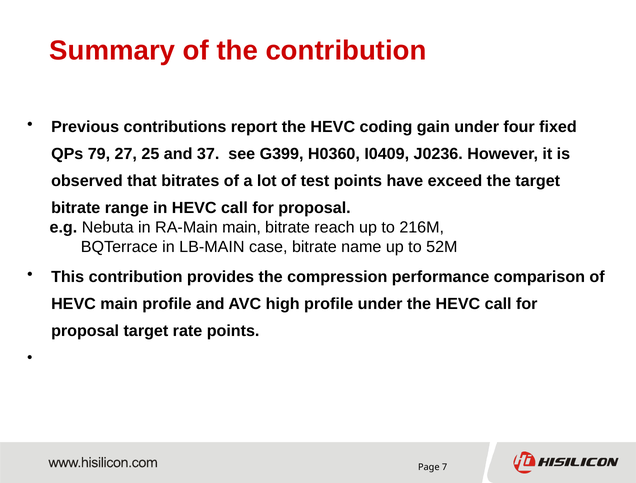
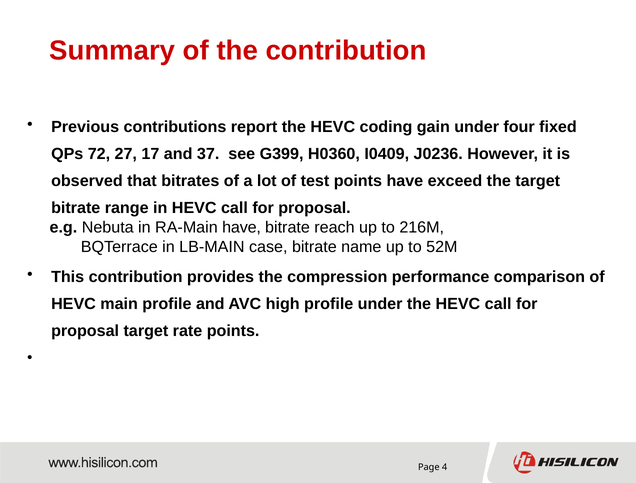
79: 79 -> 72 (99, 154)
25: 25 -> 17 (150, 154)
RA-Main main: main -> have (242, 228)
7: 7 -> 4 (445, 468)
